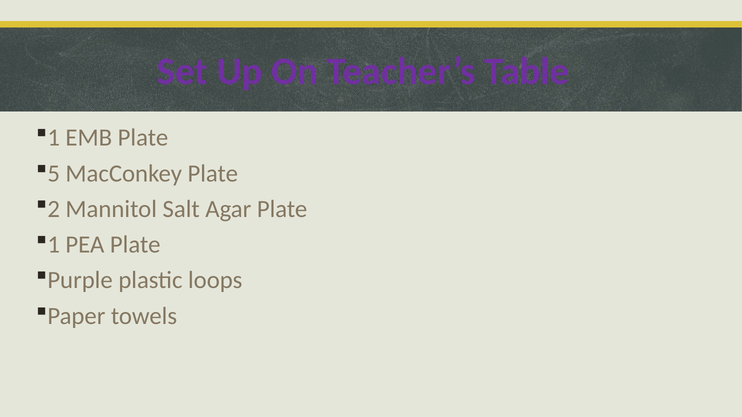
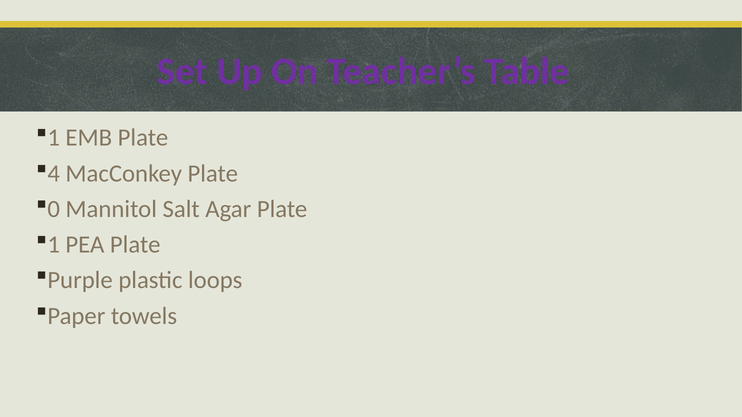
5: 5 -> 4 (54, 174)
2: 2 -> 0 (54, 209)
